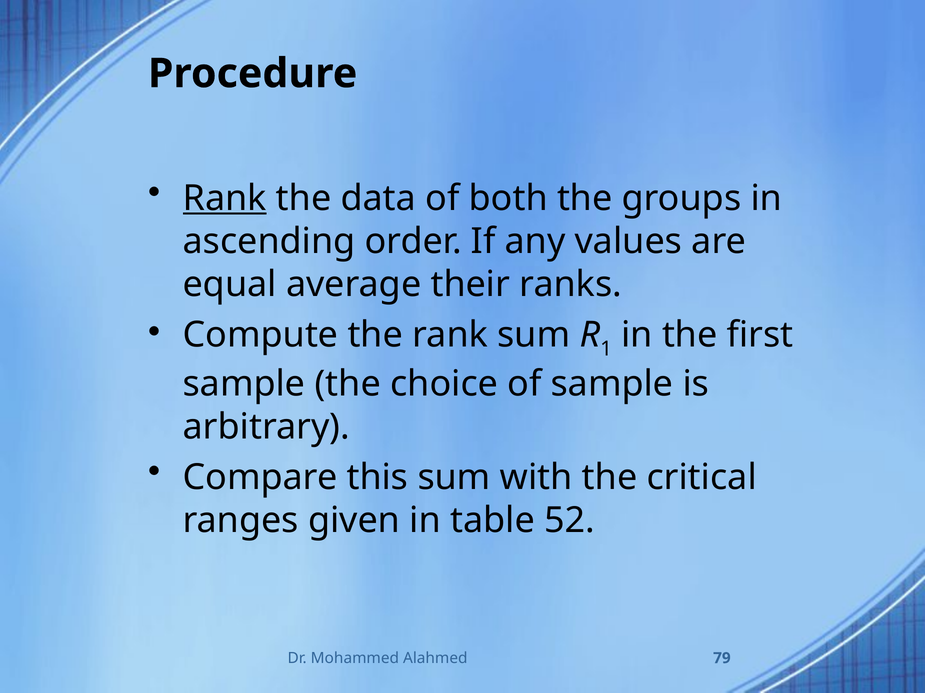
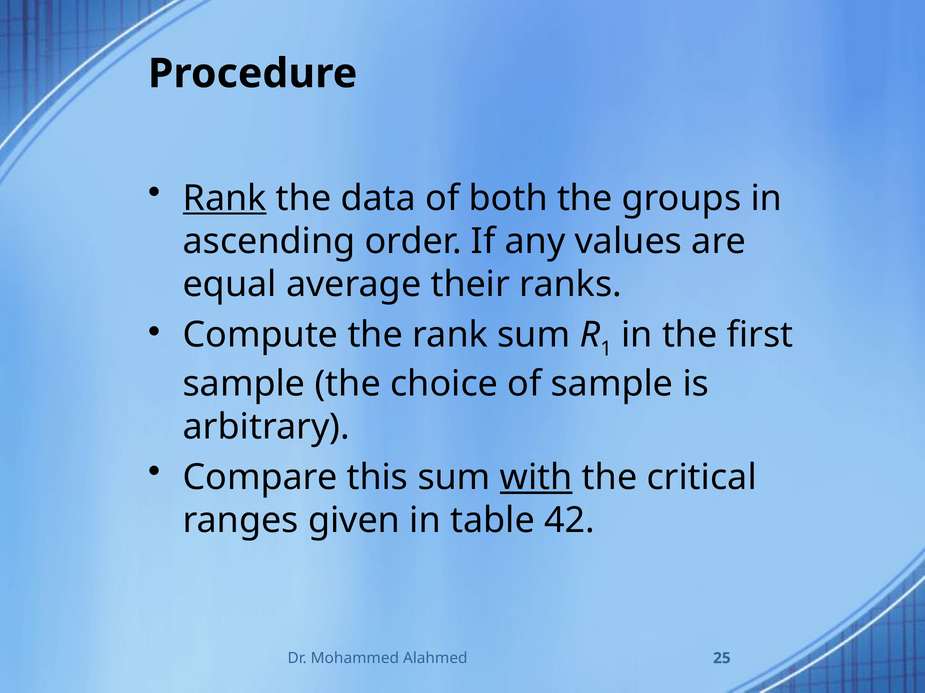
with underline: none -> present (536, 478)
52: 52 -> 42 (569, 521)
79: 79 -> 25 (722, 659)
